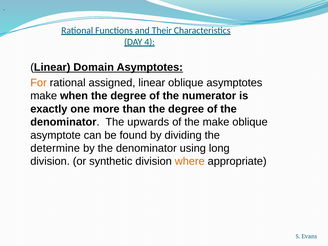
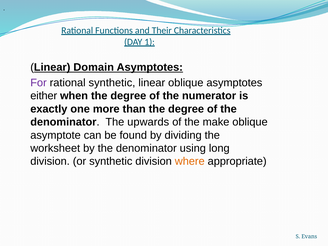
4: 4 -> 1 (150, 42)
For colour: orange -> purple (39, 83)
rational assigned: assigned -> synthetic (112, 83)
make: make -> either (44, 96)
determine: determine -> worksheet (55, 148)
